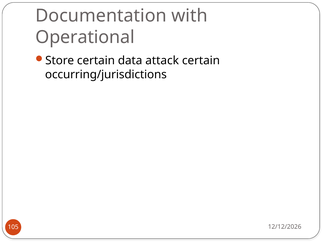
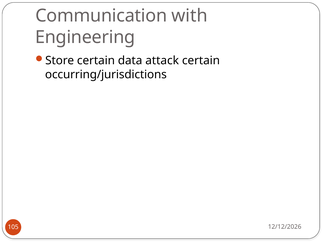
Documentation: Documentation -> Communication (101, 16)
Operational: Operational -> Engineering (85, 37)
